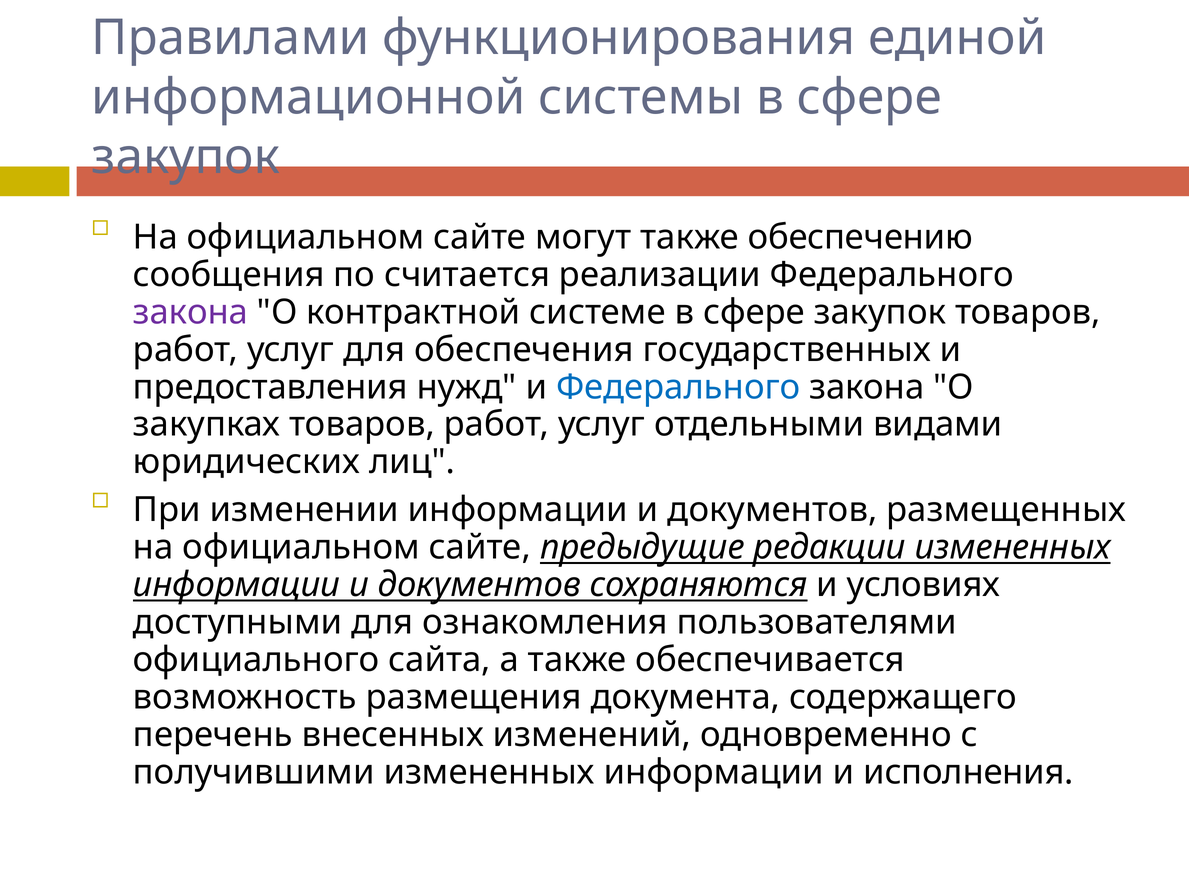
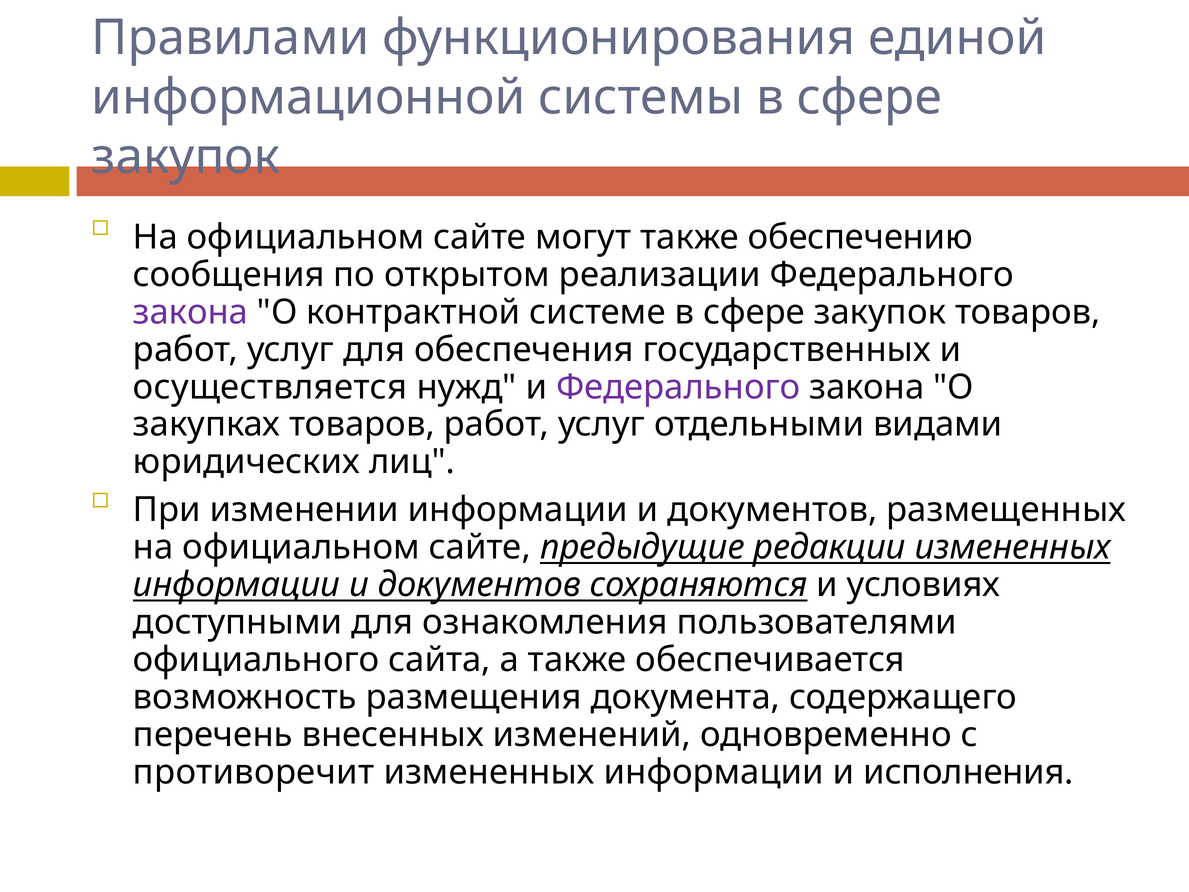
считается: считается -> открытом (467, 275)
предоставления: предоставления -> осуществляется (270, 387)
Федерального colour: blue -> purple (678, 387)
получившими: получившими -> противоречит (254, 772)
